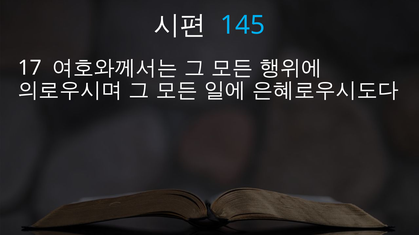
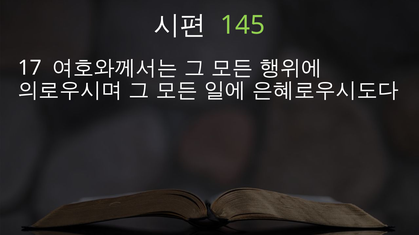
145 colour: light blue -> light green (243, 25)
